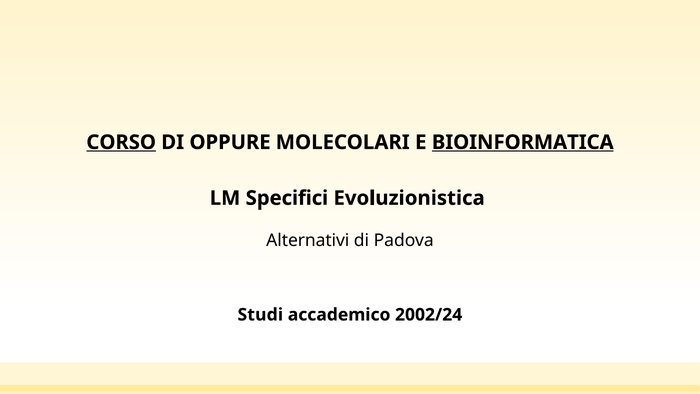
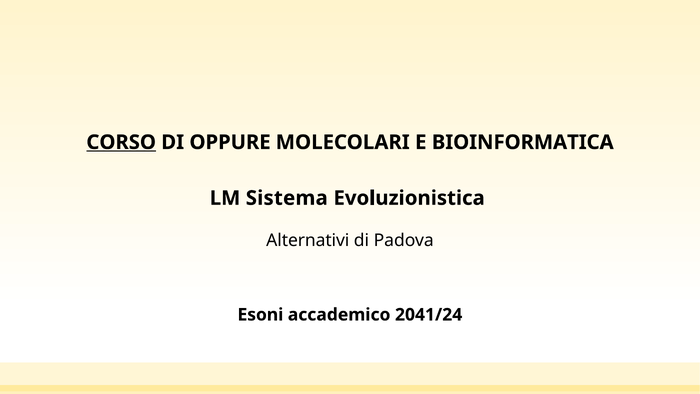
BIOINFORMATICA underline: present -> none (523, 142)
Specifici: Specifici -> Sistema (287, 198)
Studi: Studi -> Esoni (260, 315)
2002/24: 2002/24 -> 2041/24 (429, 315)
